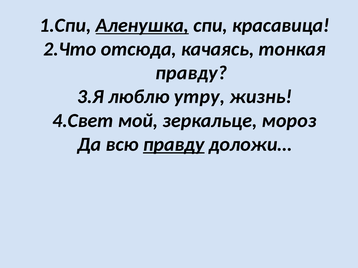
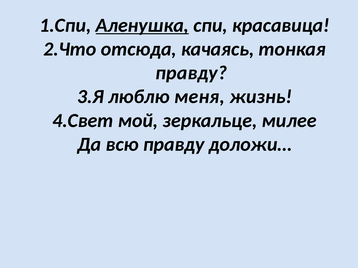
утру: утру -> меня (199, 97)
мороз: мороз -> милее (289, 121)
правду underline: present -> none (174, 145)
